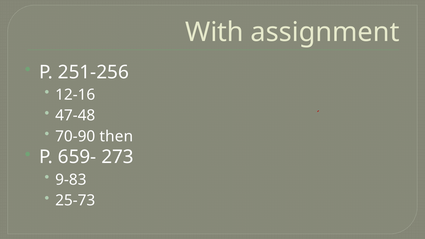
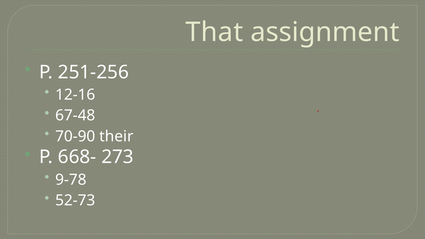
With: With -> That (214, 32)
47-48: 47-48 -> 67-48 (75, 116)
then: then -> their (116, 136)
659-: 659- -> 668- (77, 157)
9-83: 9-83 -> 9-78 (71, 180)
25-73: 25-73 -> 52-73 (75, 201)
